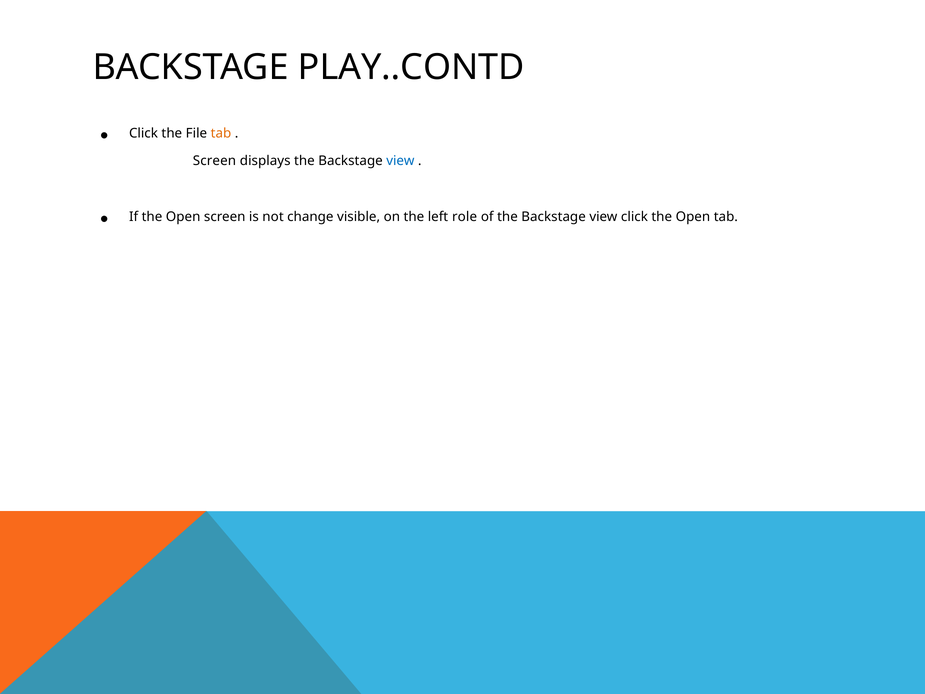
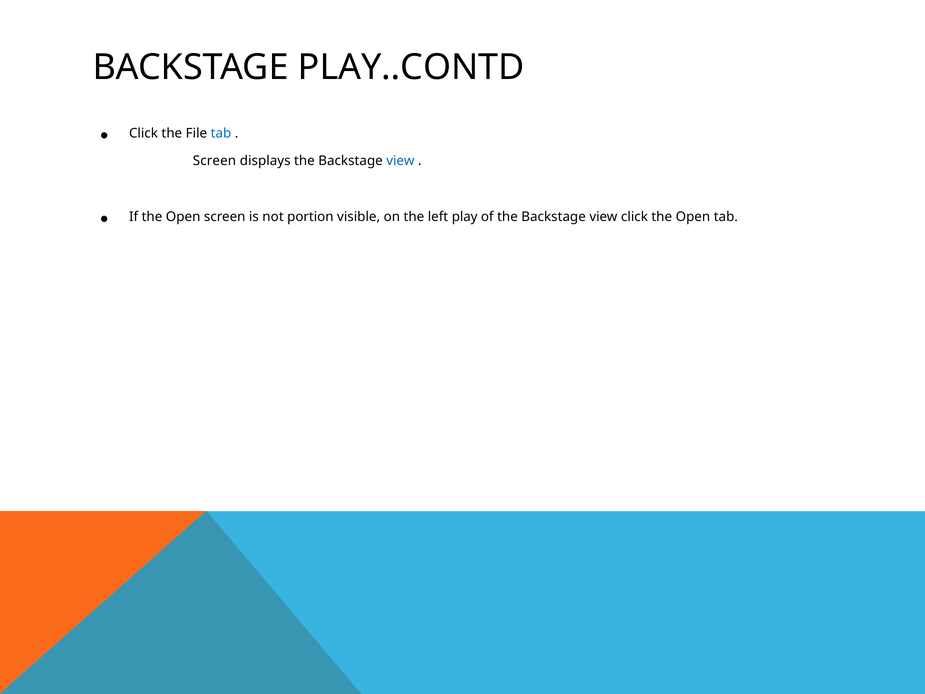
tab colour: orange -> blue (221, 133)
change: change -> portion (310, 217)
role: role -> play (465, 217)
